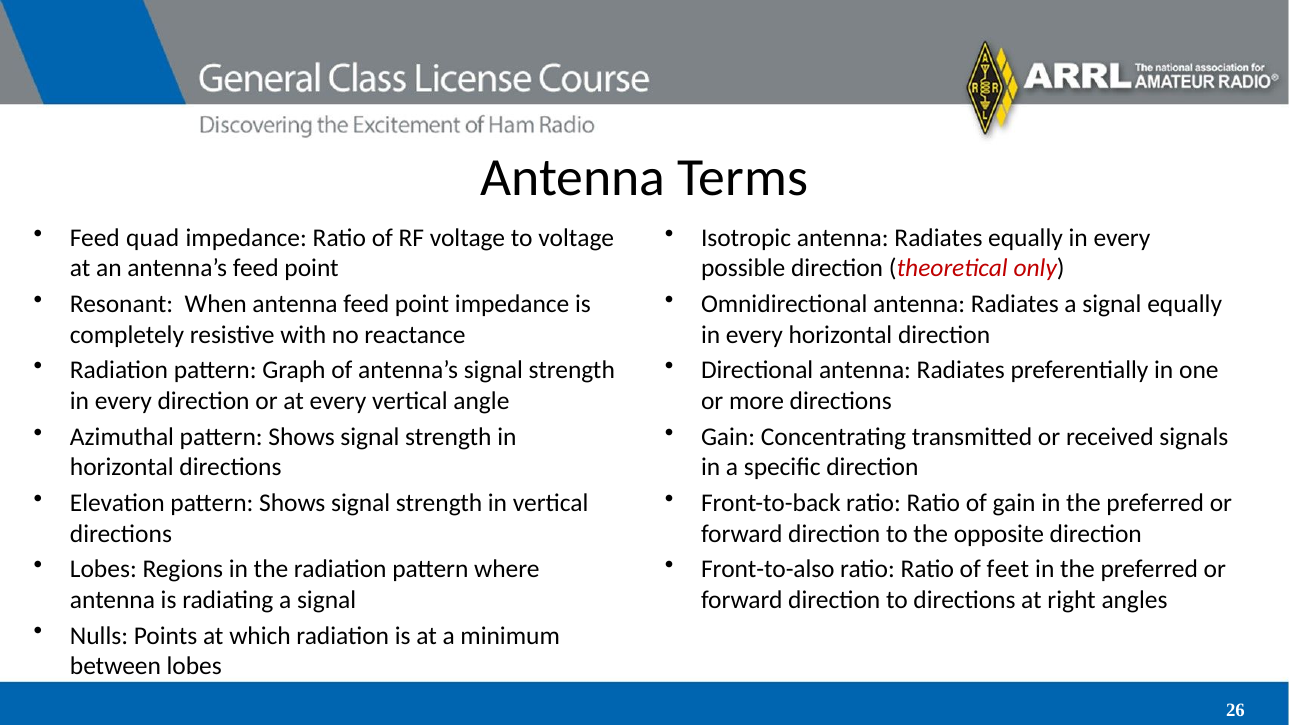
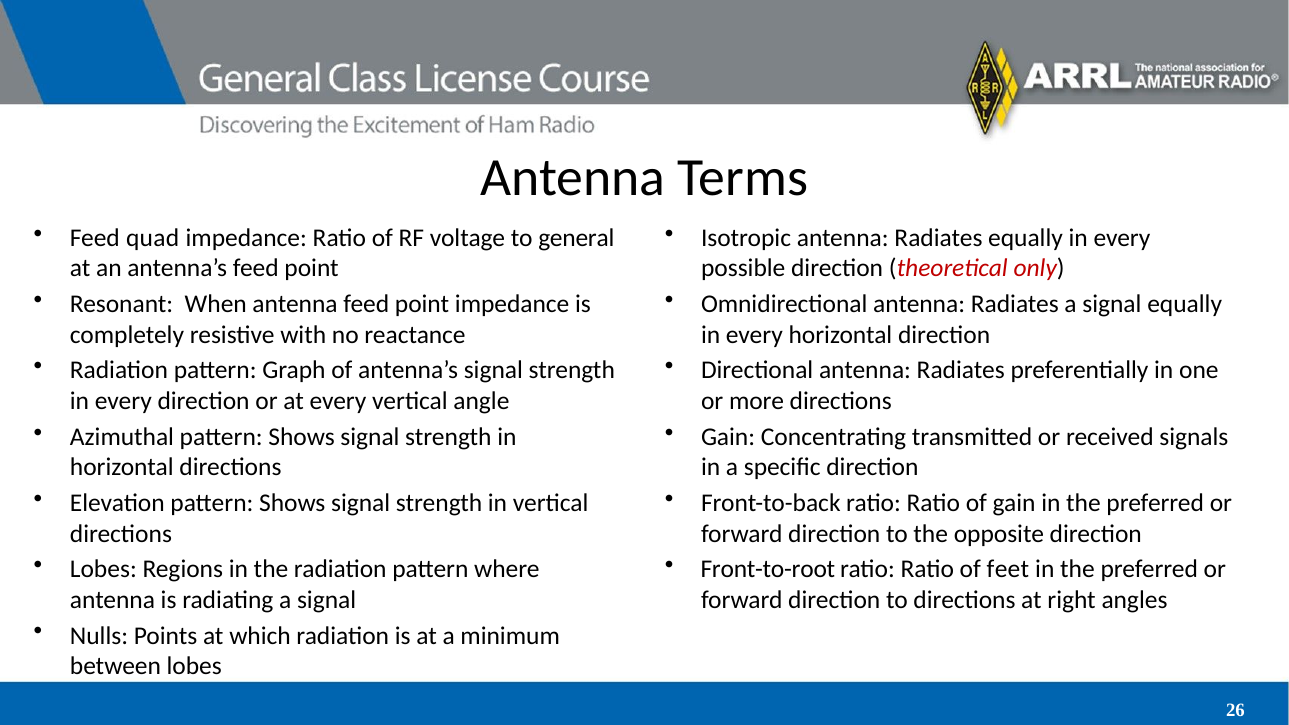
to voltage: voltage -> general (576, 238)
Front-to-also: Front-to-also -> Front-to-root (768, 569)
